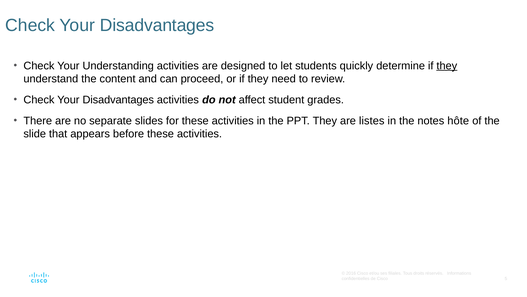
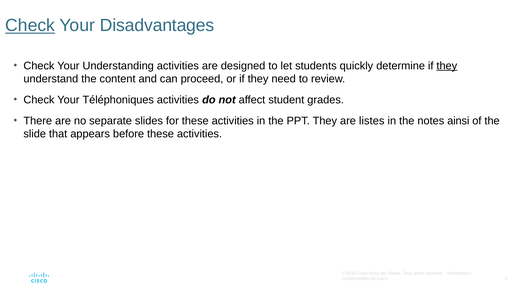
Check underline: none -> present (30, 25)
Disadvantages: Disadvantages -> Téléphoniques (118, 100)
hôte: hôte -> ainsi (458, 121)
